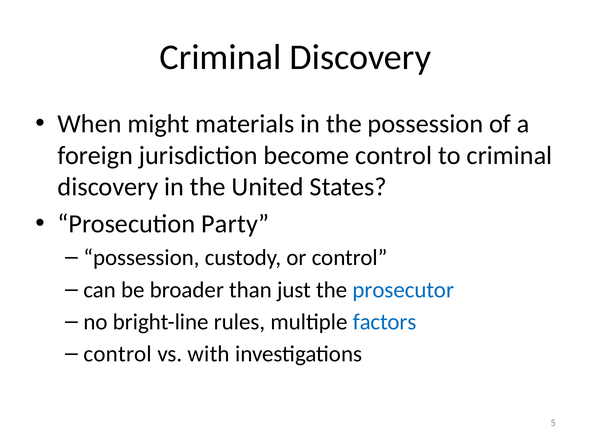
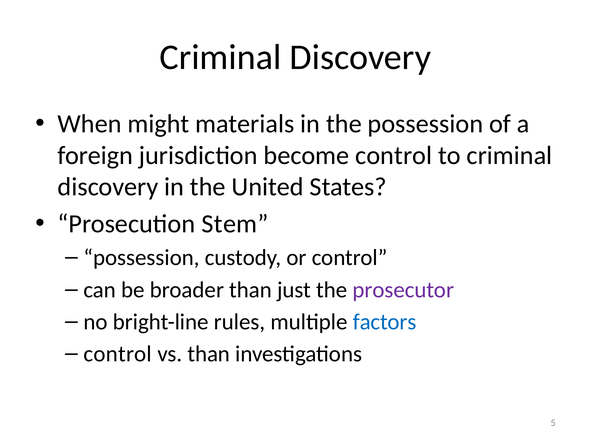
Party: Party -> Stem (235, 224)
prosecutor colour: blue -> purple (403, 290)
vs with: with -> than (209, 354)
